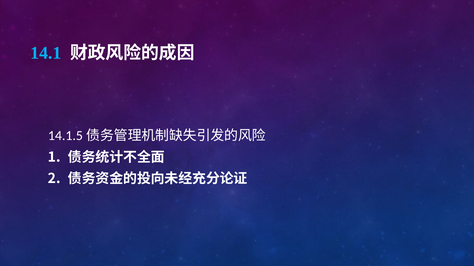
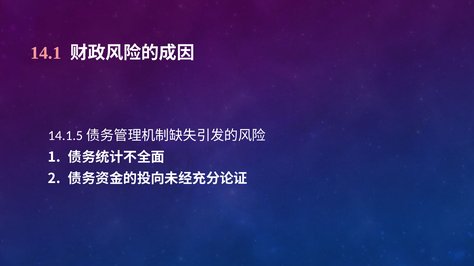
14.1 colour: light blue -> pink (46, 53)
